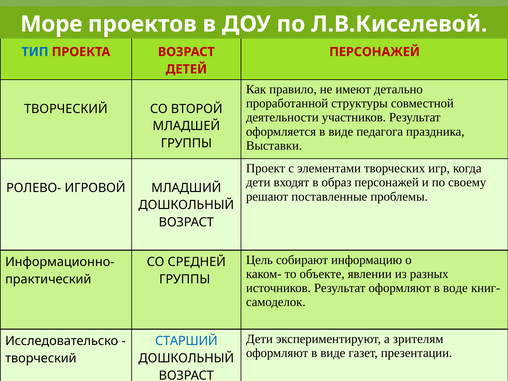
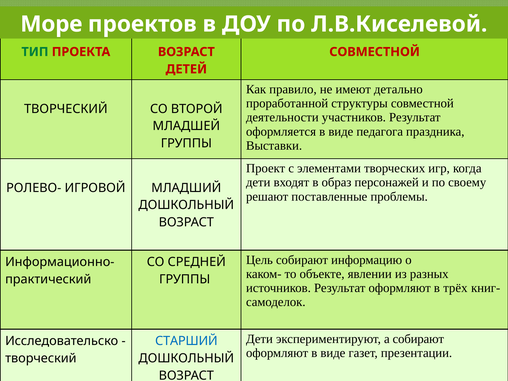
ТИП colour: blue -> green (35, 52)
ПЕРСОНАЖЕЙ: ПЕРСОНАЖЕЙ -> СОВМЕСТНОЙ (375, 52)
воде: воде -> трёх (455, 288)
а зрителям: зрителям -> собирают (418, 339)
